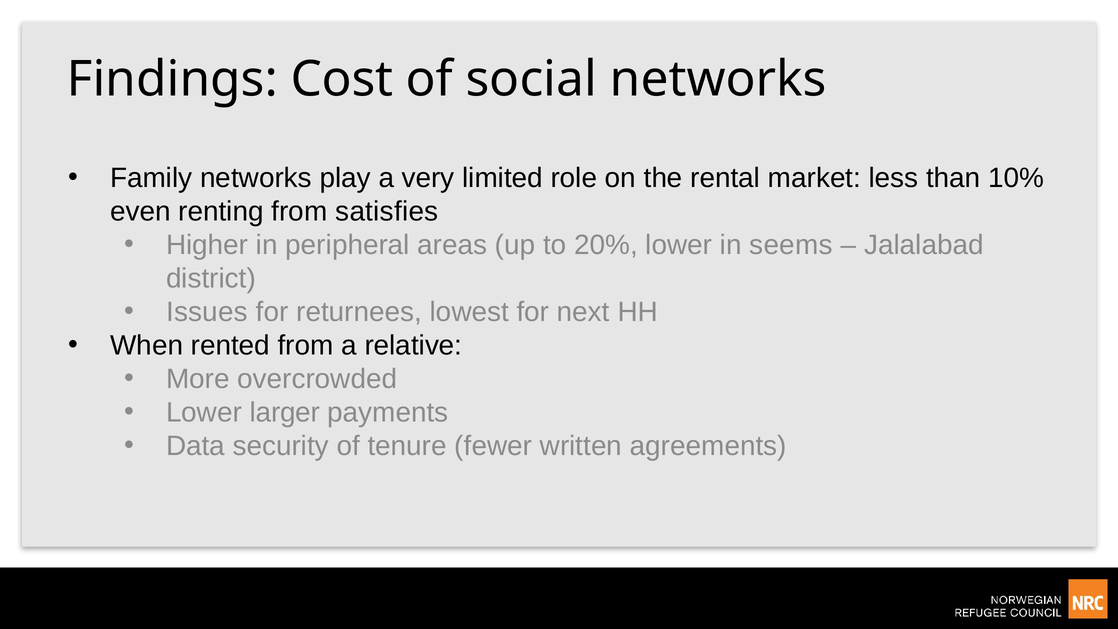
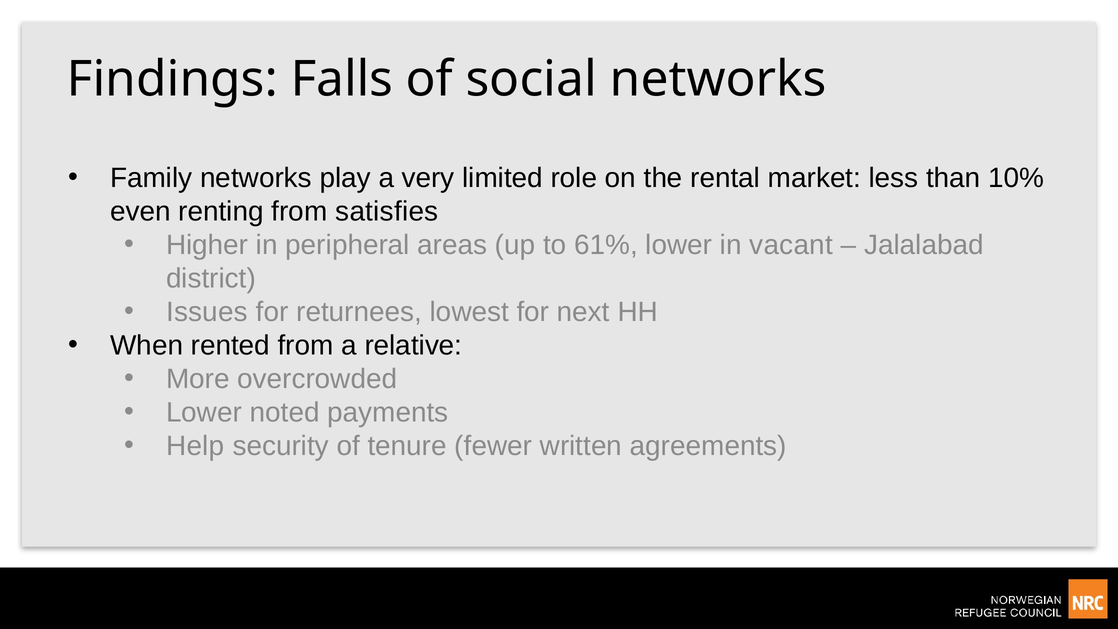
Cost: Cost -> Falls (342, 79)
20%: 20% -> 61% (606, 245)
seems: seems -> vacant (791, 245)
larger: larger -> noted (285, 413)
Data: Data -> Help (195, 446)
